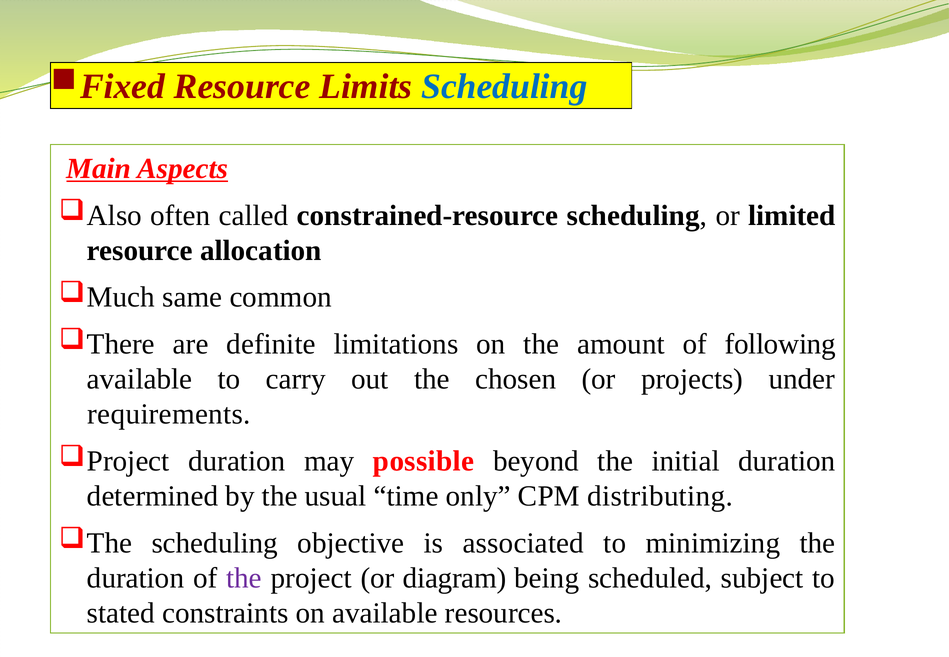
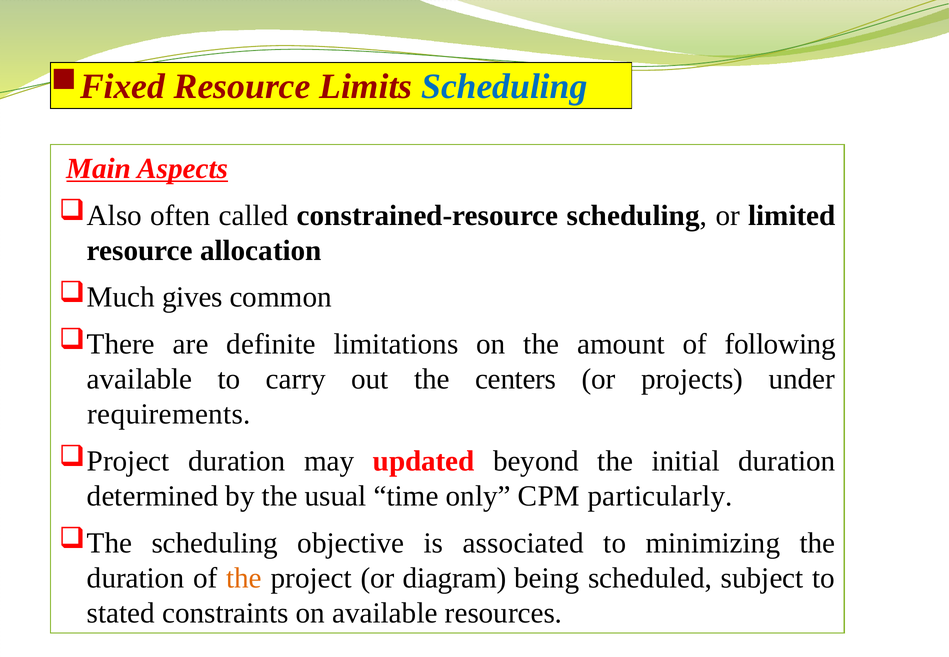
same: same -> gives (192, 297)
chosen: chosen -> centers (516, 379)
possible: possible -> updated (424, 461)
distributing: distributing -> particularly (660, 496)
the colour: purple -> orange (244, 578)
